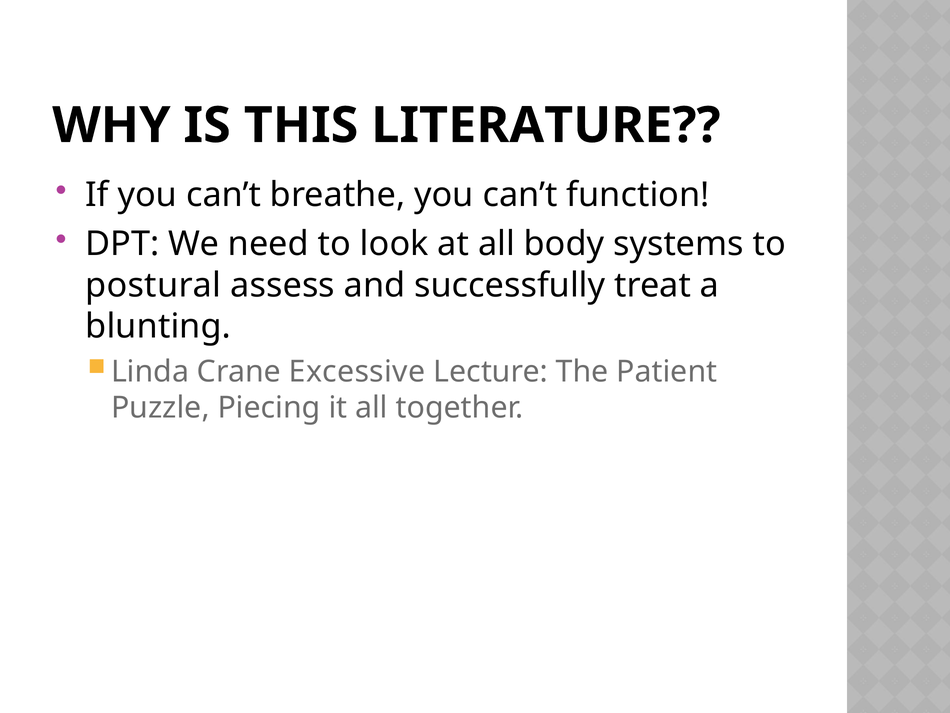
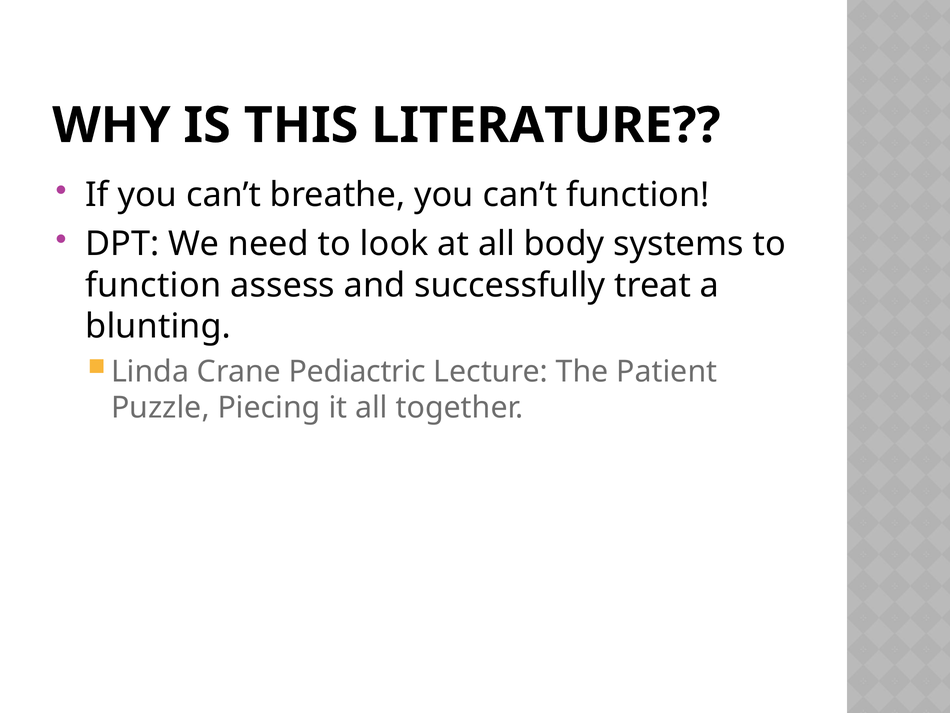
postural: postural -> function (153, 285)
Excessive: Excessive -> Pediactric (357, 371)
